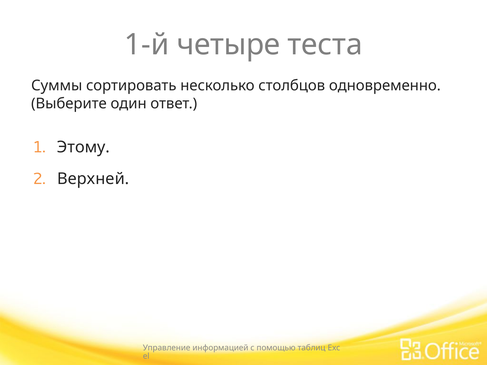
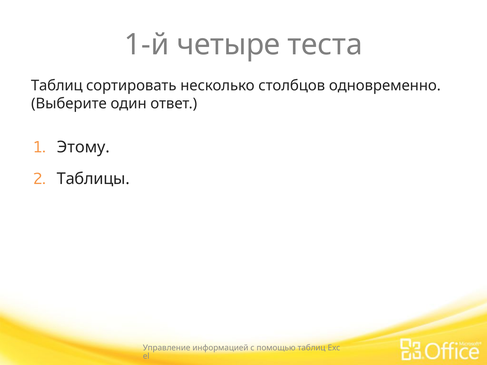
Суммы: Суммы -> Таблиц (57, 86)
Верхней: Верхней -> Таблицы (93, 179)
